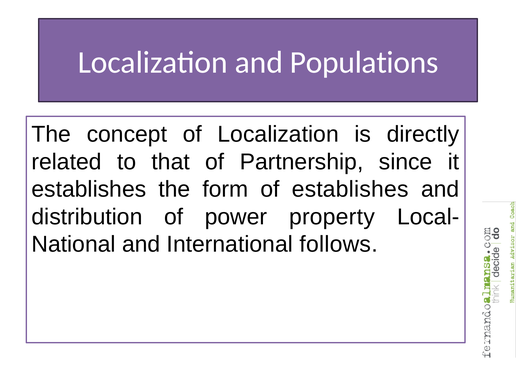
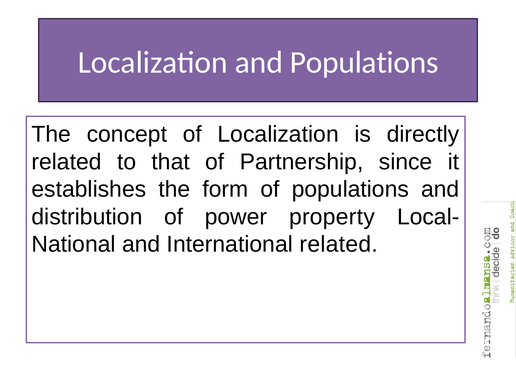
of establishes: establishes -> populations (350, 189)
International follows: follows -> related (339, 244)
